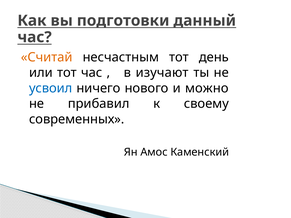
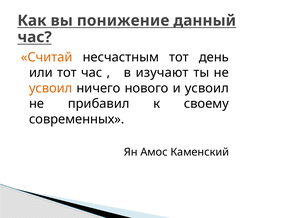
подготовки: подготовки -> понижение (123, 21)
усвоил colour: blue -> orange (51, 88)
и можно: можно -> усвоил (207, 88)
